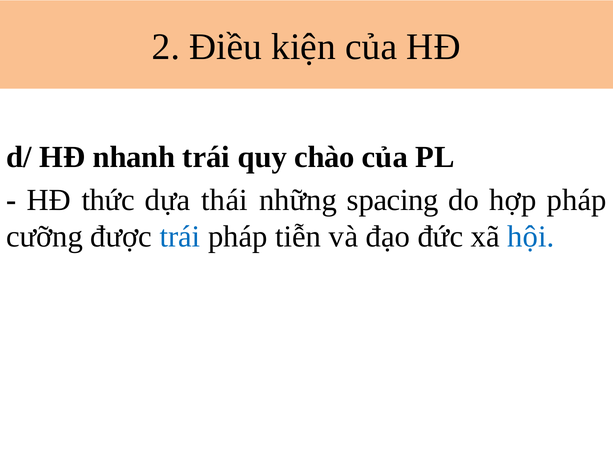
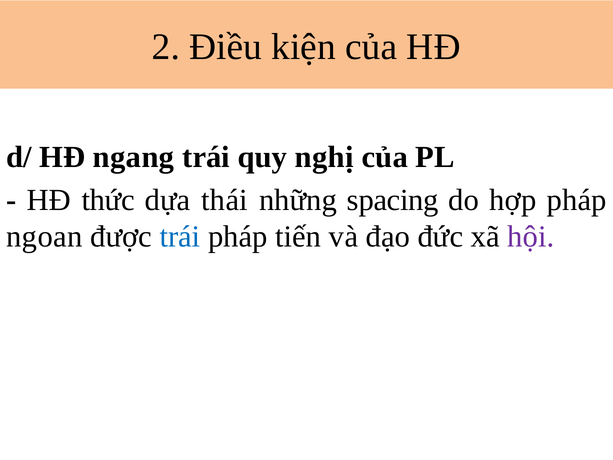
nhanh: nhanh -> ngang (134, 157)
chào: chào -> nghị (324, 157)
cưỡng: cưỡng -> ngoan (44, 237)
tiễn: tiễn -> tiến (298, 237)
hội colour: blue -> purple (531, 237)
